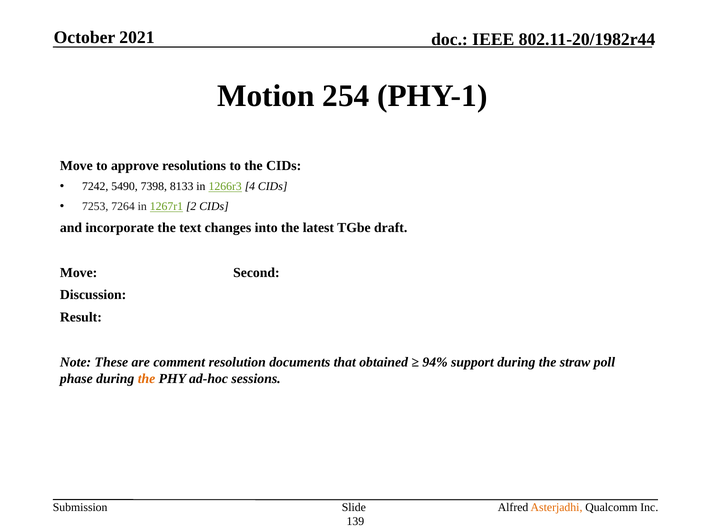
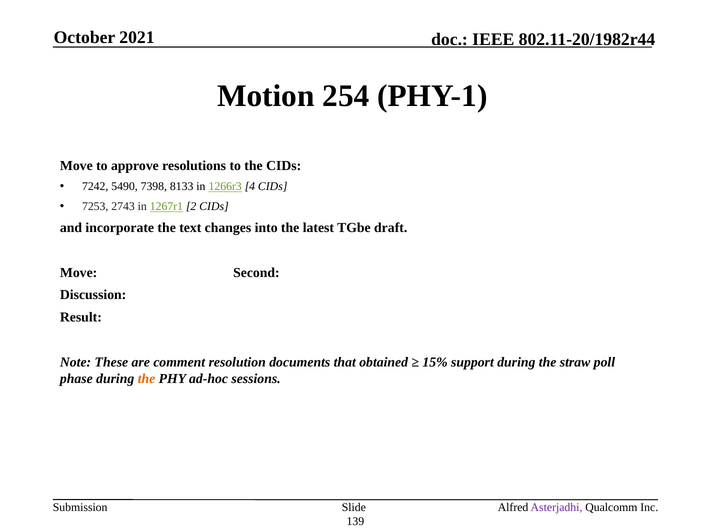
7264: 7264 -> 2743 (123, 206)
94%: 94% -> 15% (435, 362)
Asterjadhi colour: orange -> purple (557, 507)
